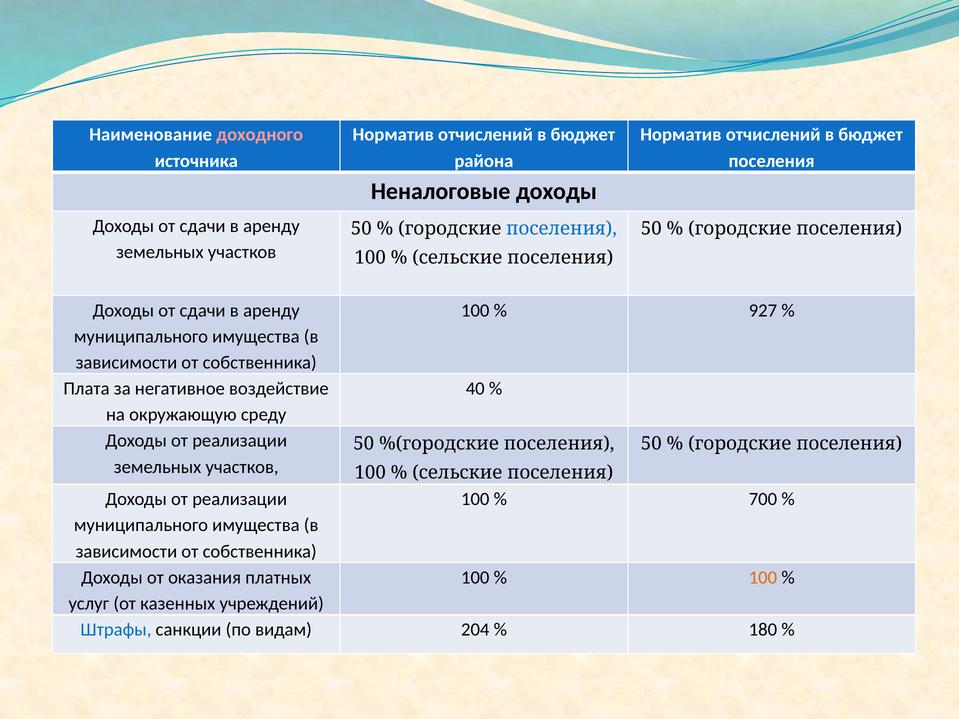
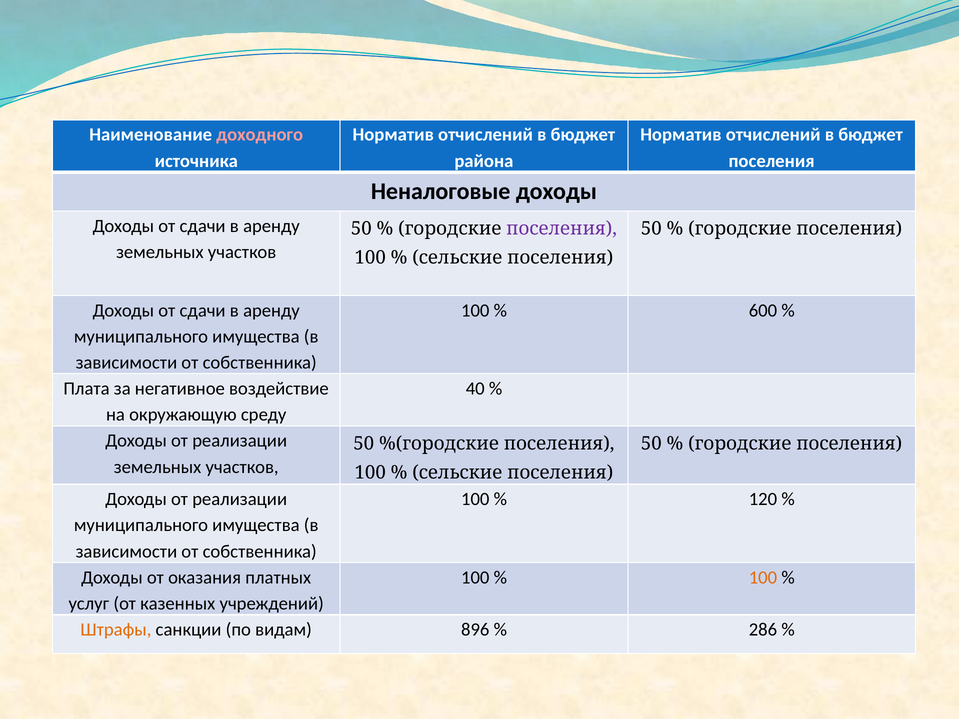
поселения colour: blue -> purple (562, 229)
927: 927 -> 600 (763, 310)
700: 700 -> 120 (763, 499)
Штрафы colour: blue -> orange (116, 630)
204: 204 -> 896 (475, 630)
180: 180 -> 286 (763, 630)
